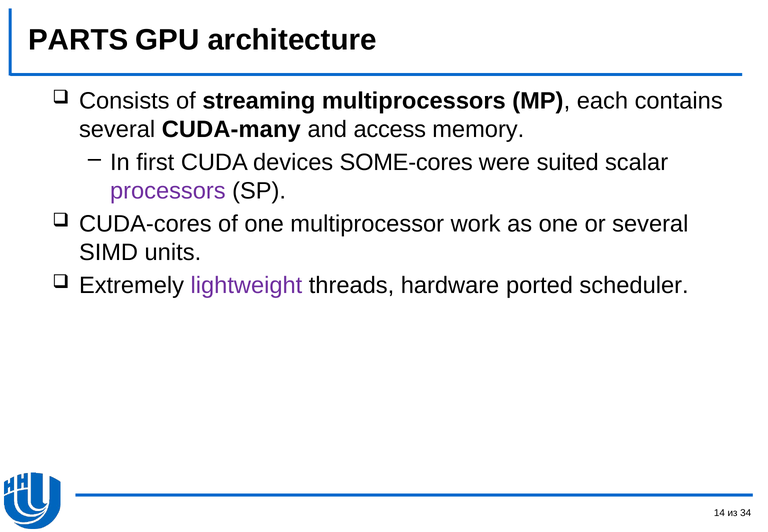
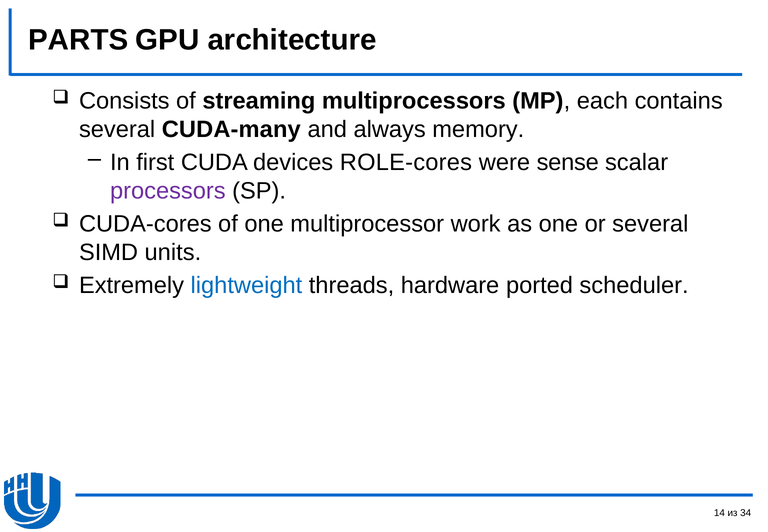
access: access -> always (390, 129)
SOME-cores: SOME-cores -> ROLE-cores (406, 163)
suited: suited -> sense (568, 163)
lightweight colour: purple -> blue (246, 285)
